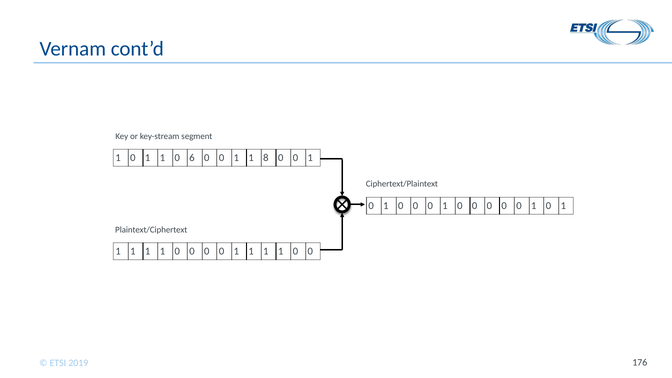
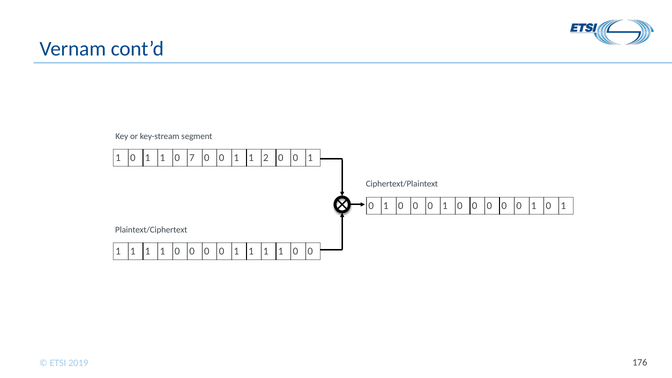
6: 6 -> 7 (192, 158)
8: 8 -> 2 (266, 158)
